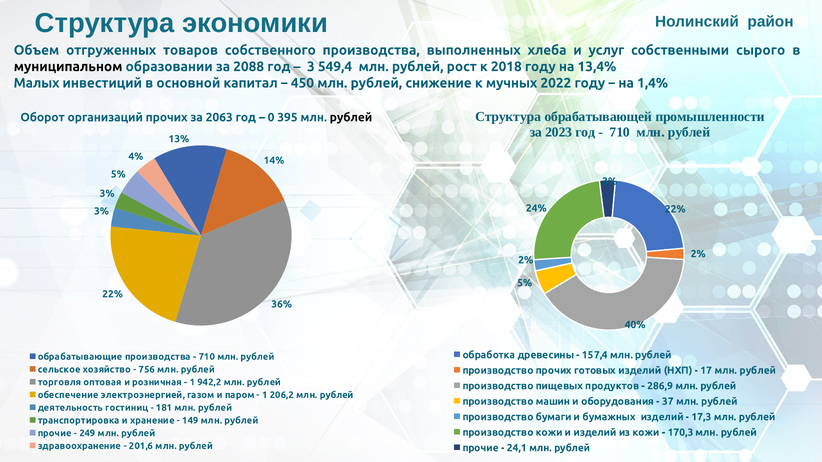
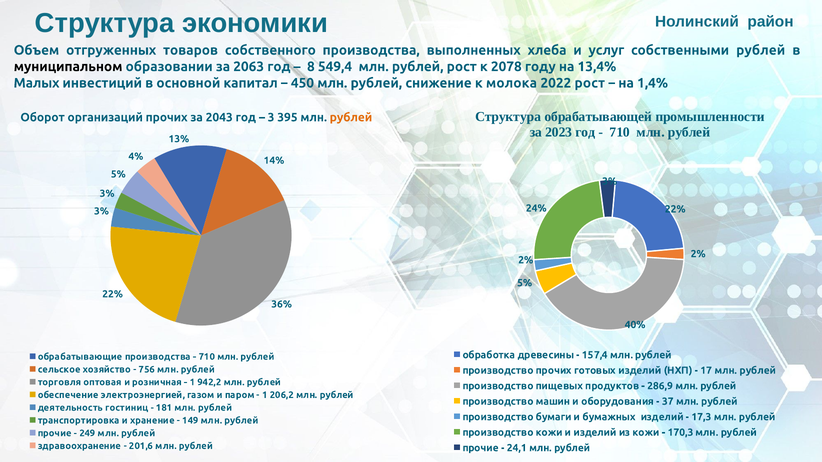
собственными сырого: сырого -> рублей (761, 50)
2088: 2088 -> 2063 (249, 67)
3: 3 -> 8 (311, 67)
2018: 2018 -> 2078 (506, 67)
мучных: мучных -> молока (511, 83)
2022 году: году -> рост (590, 83)
2063: 2063 -> 2043 (219, 117)
0: 0 -> 3 (271, 117)
рублей colour: black -> orange (351, 117)
